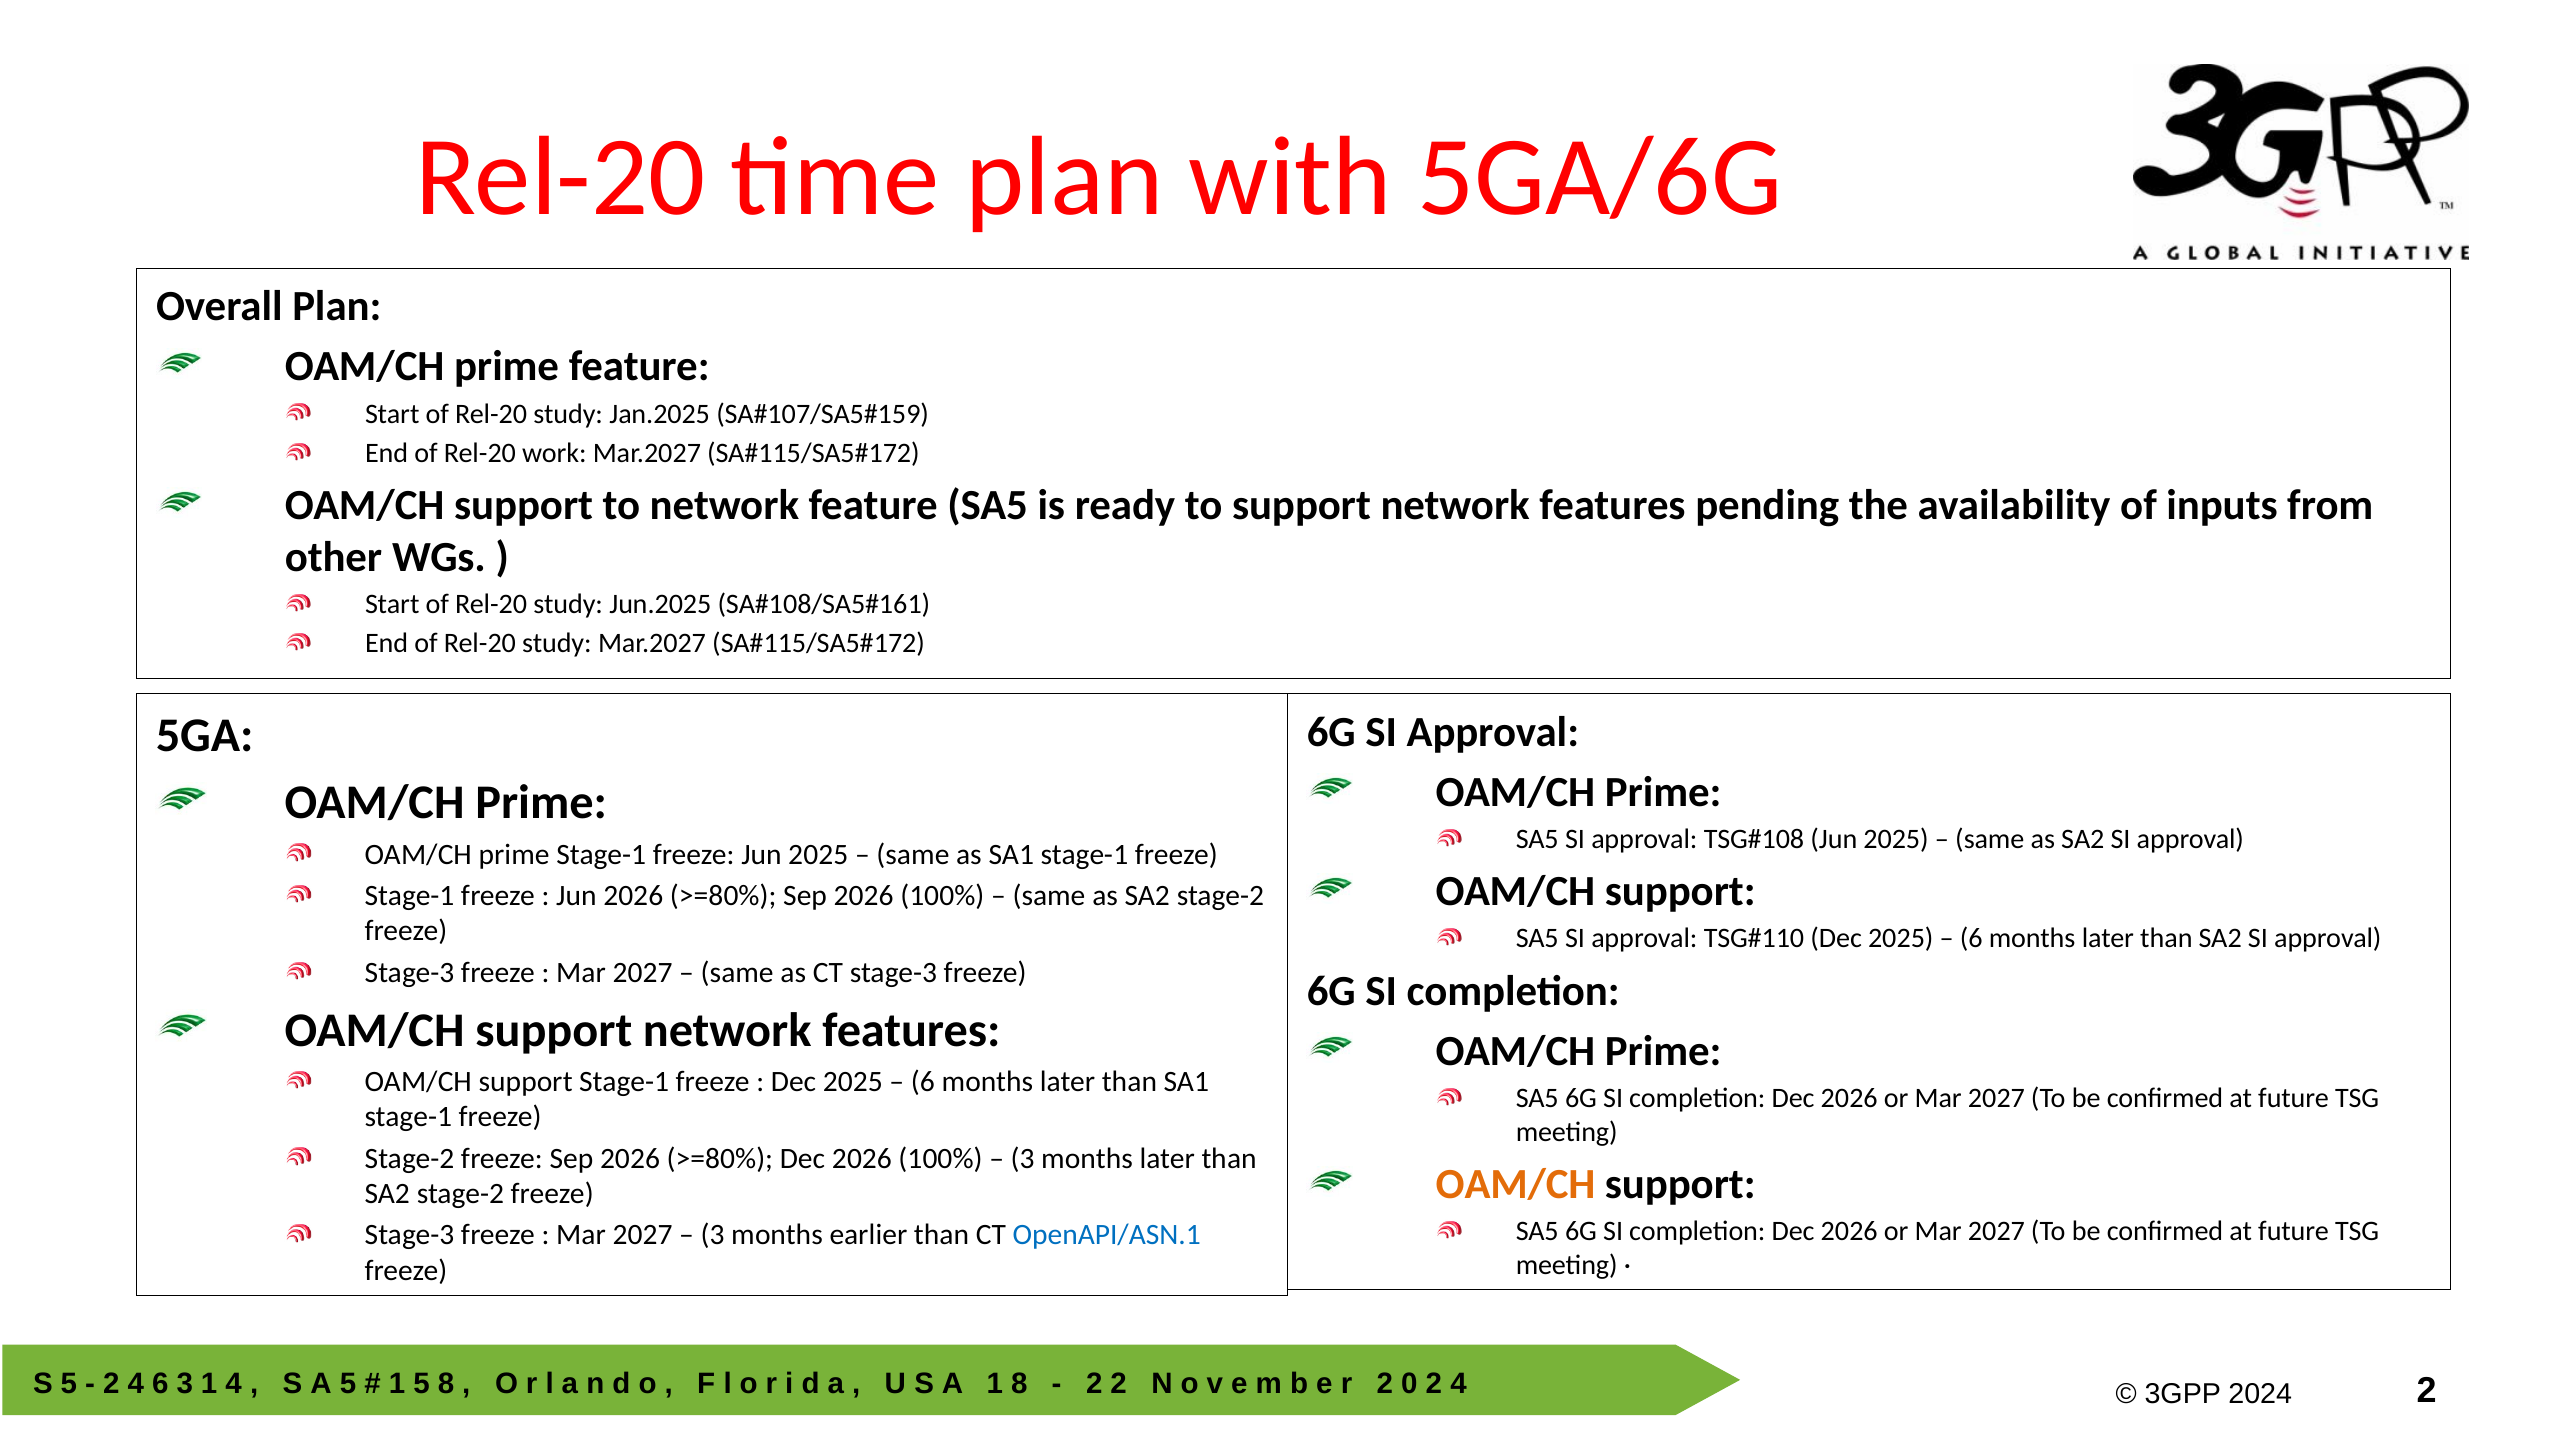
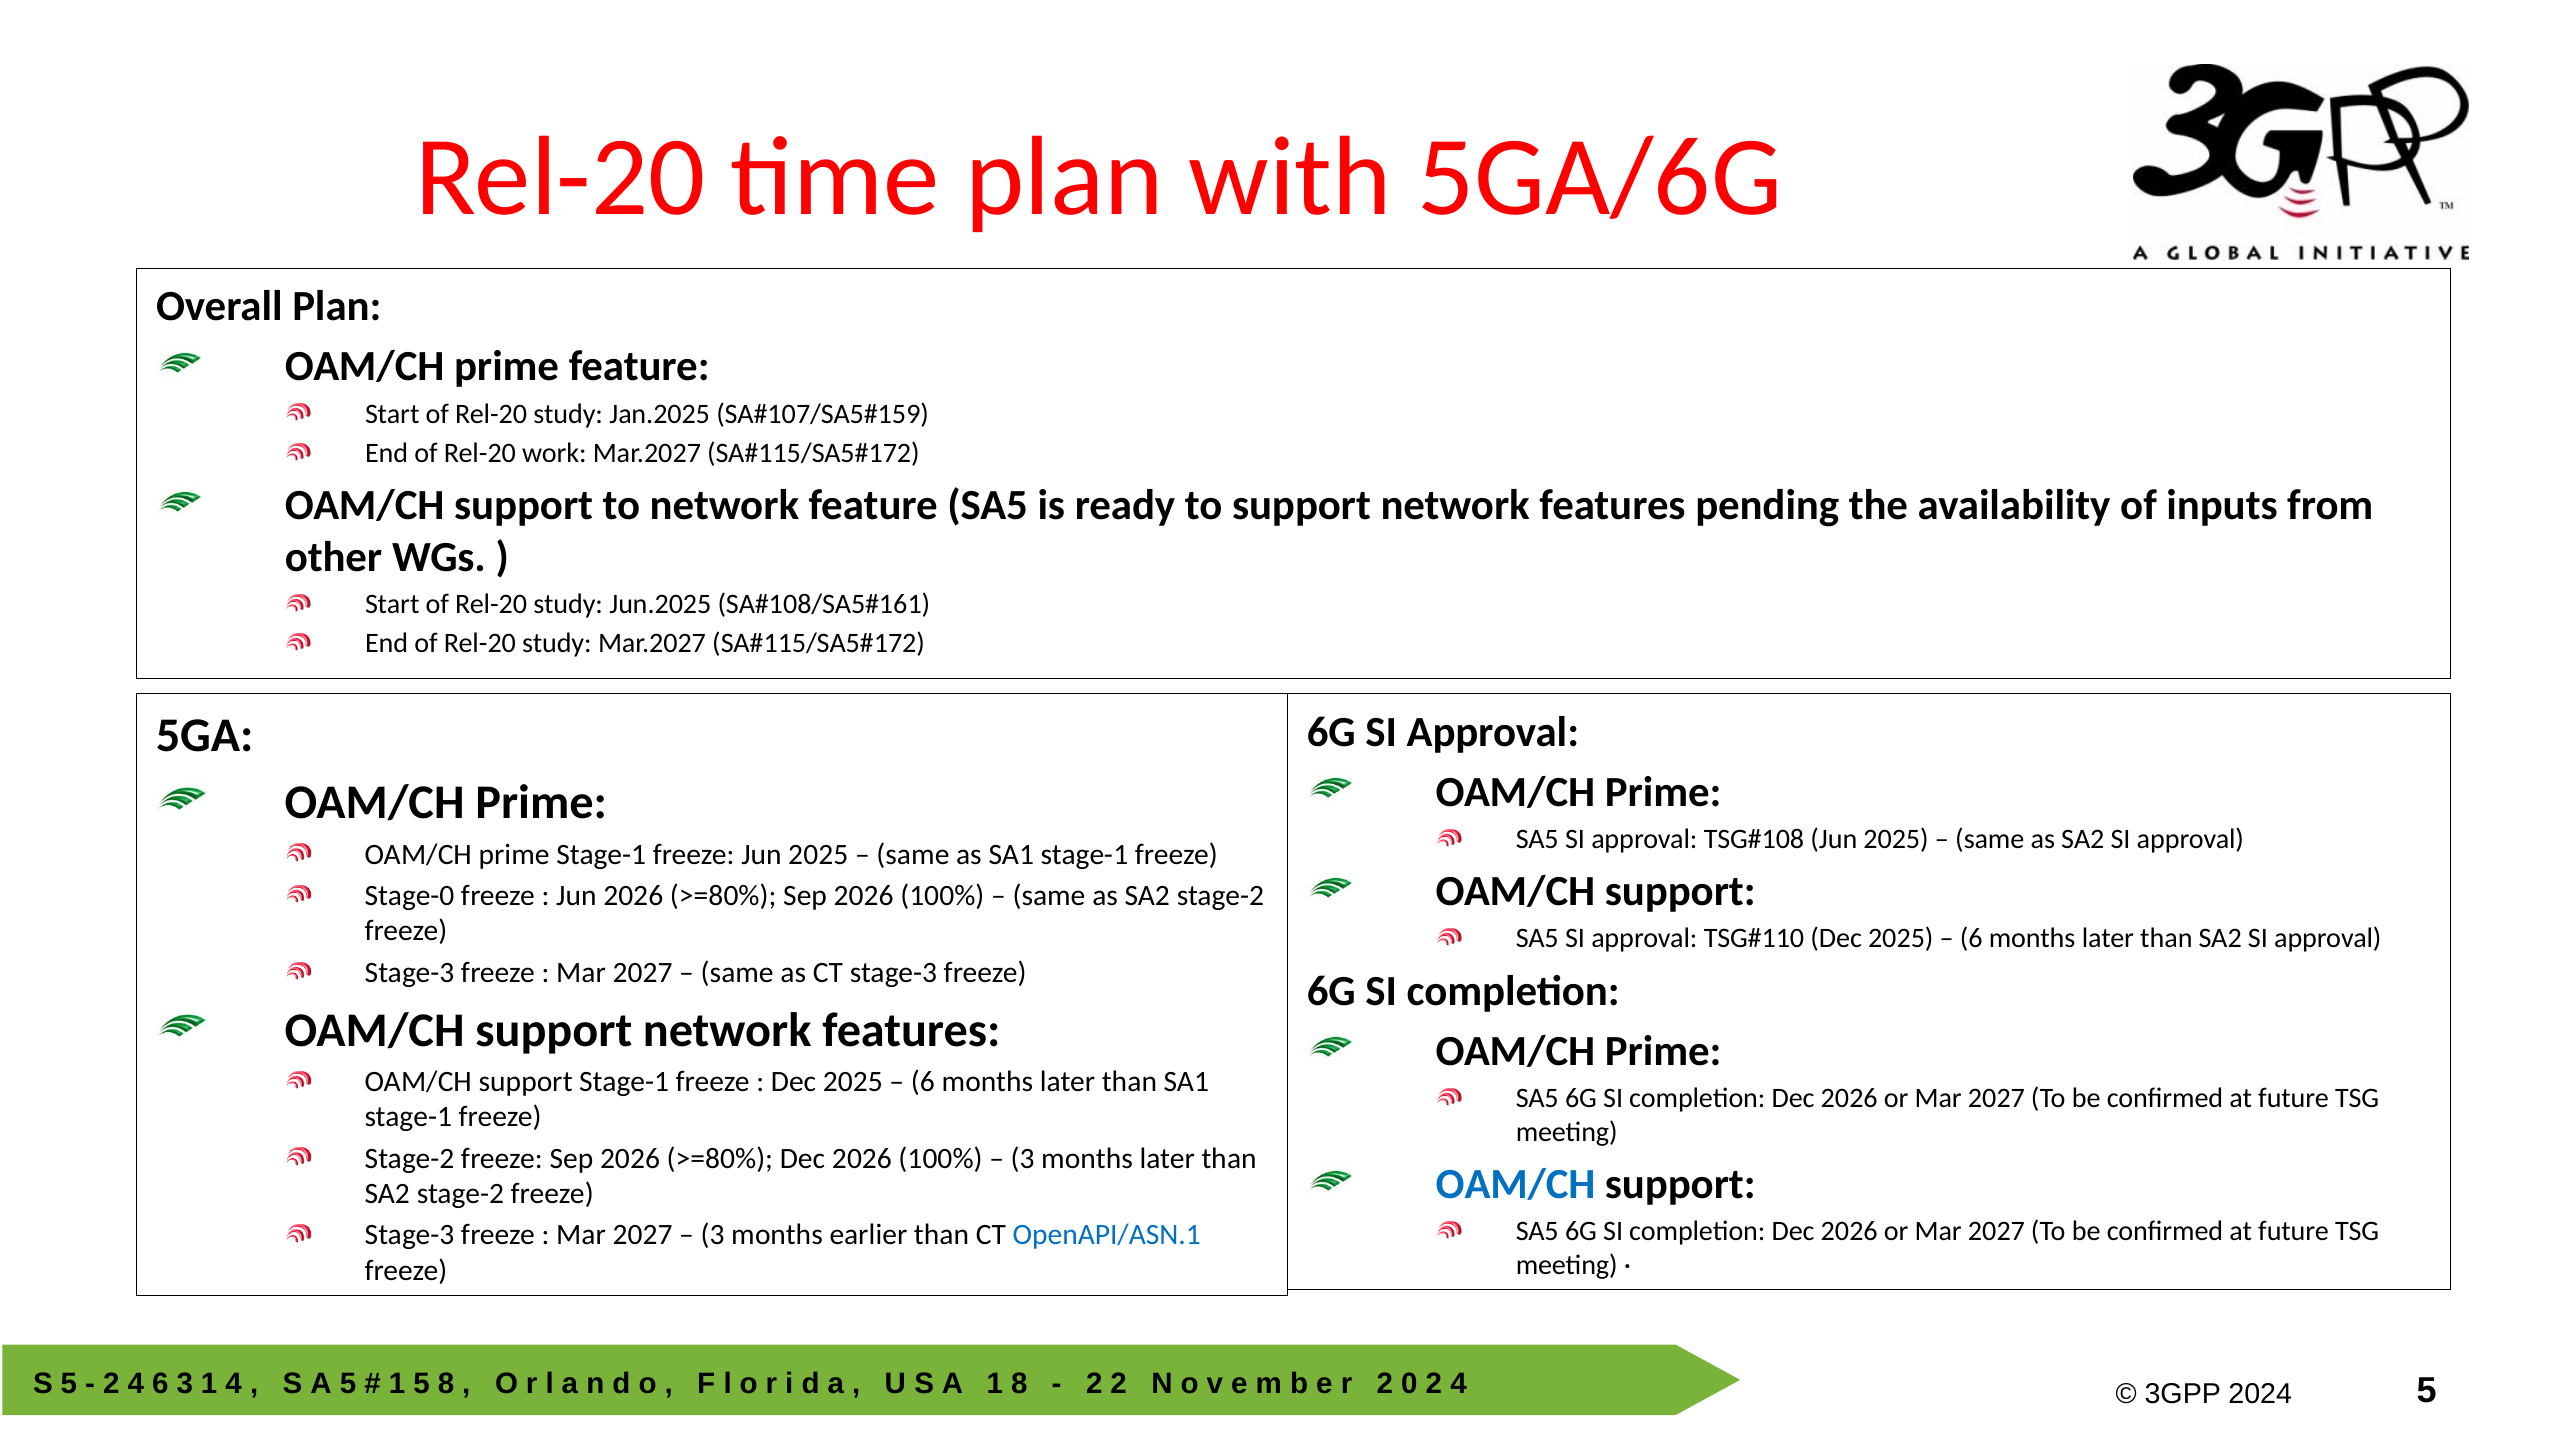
Stage-1: Stage-1 -> Stage-0 (410, 896)
OAM/CH colour: orange -> blue (1516, 1184)
2: 2 -> 5 (2427, 1391)
